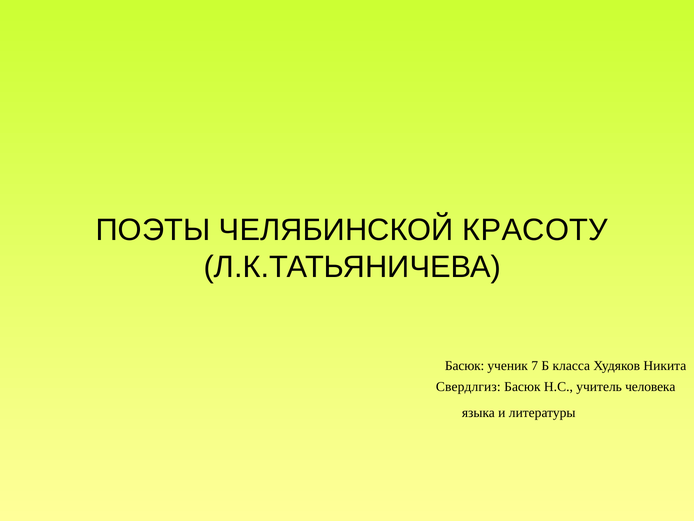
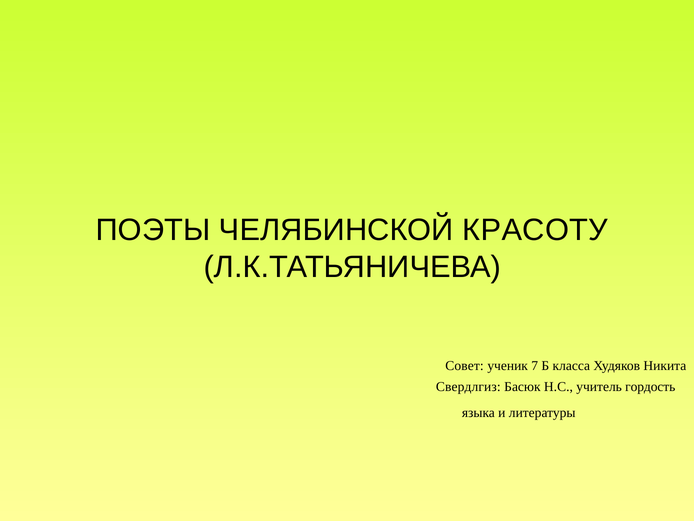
Басюк: Басюк -> Совет (465, 366)
человека: человека -> гордость (650, 386)
